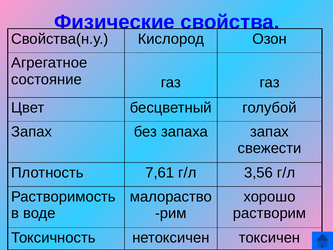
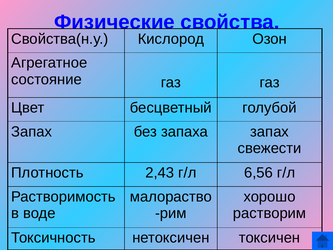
7,61: 7,61 -> 2,43 (160, 173)
3,56: 3,56 -> 6,56 (258, 173)
